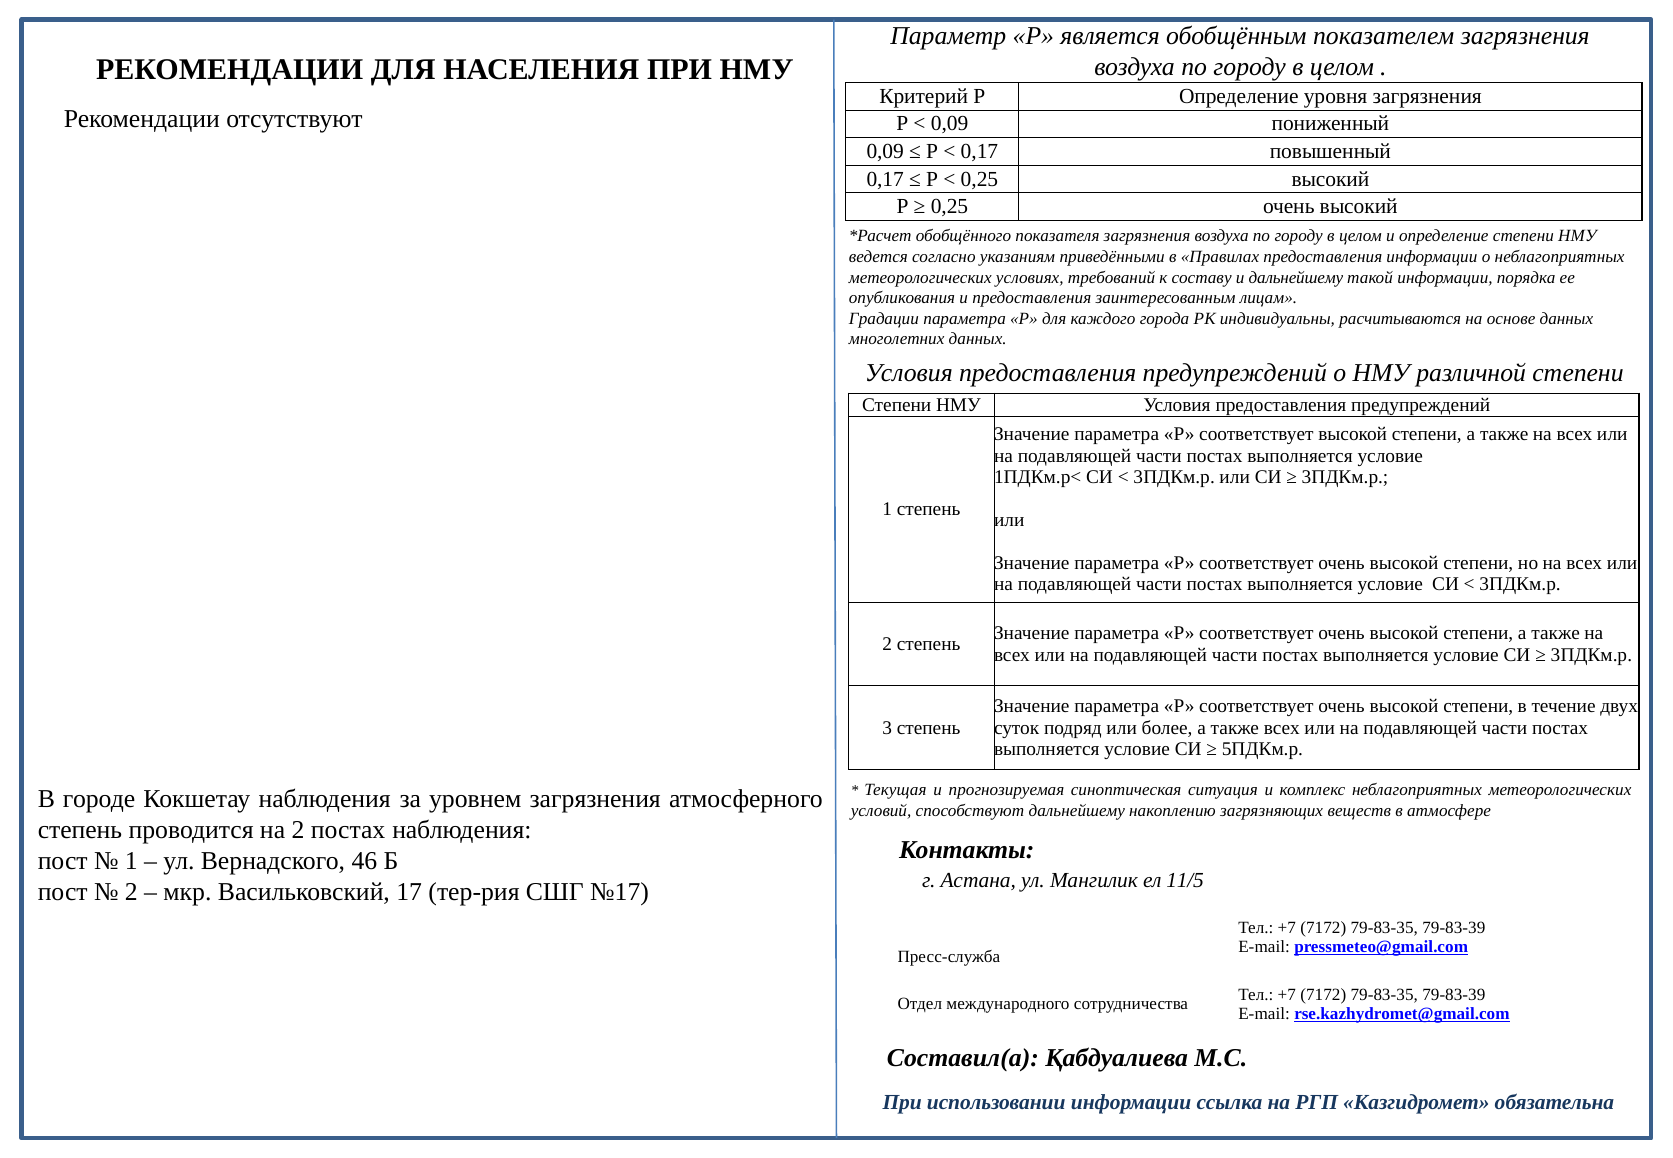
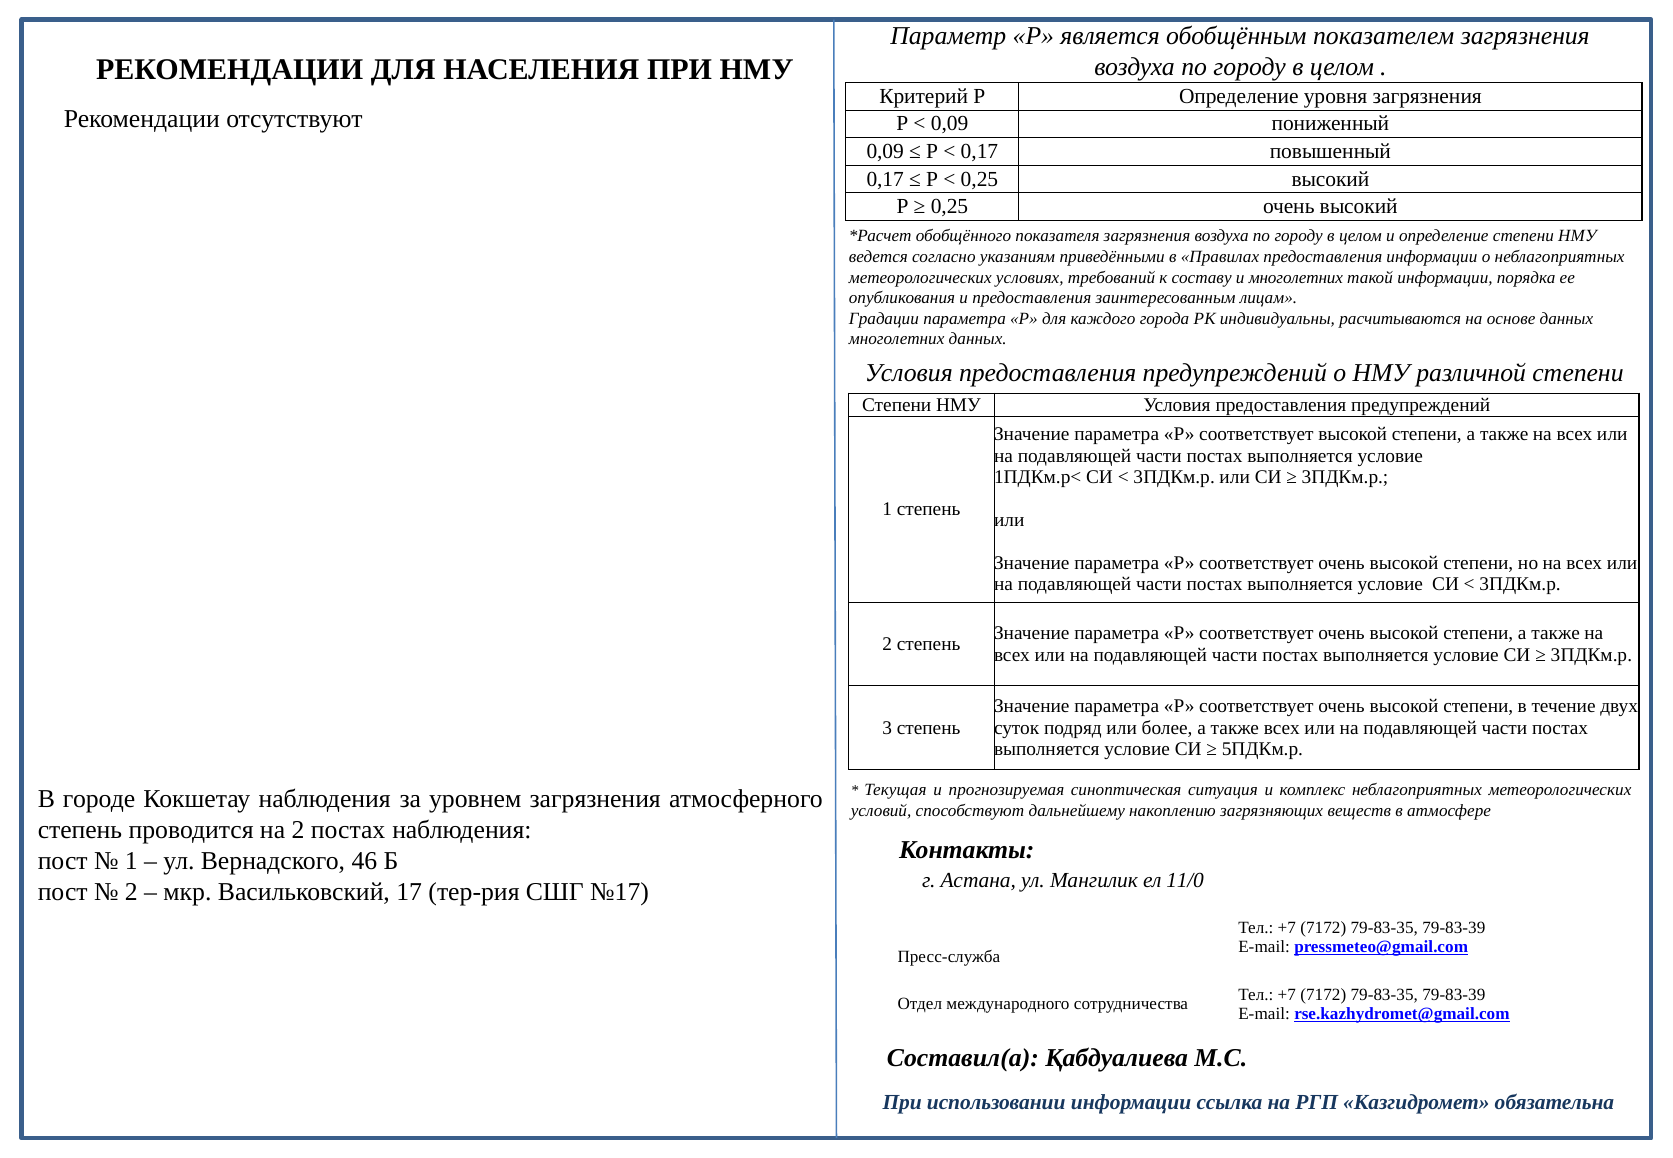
и дальнейшему: дальнейшему -> многолетних (1296, 277)
11/5: 11/5 -> 11/0 (1185, 881)
